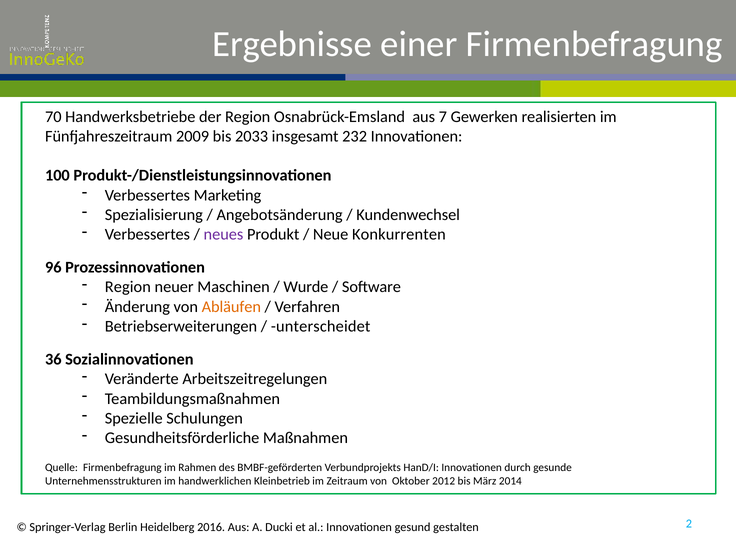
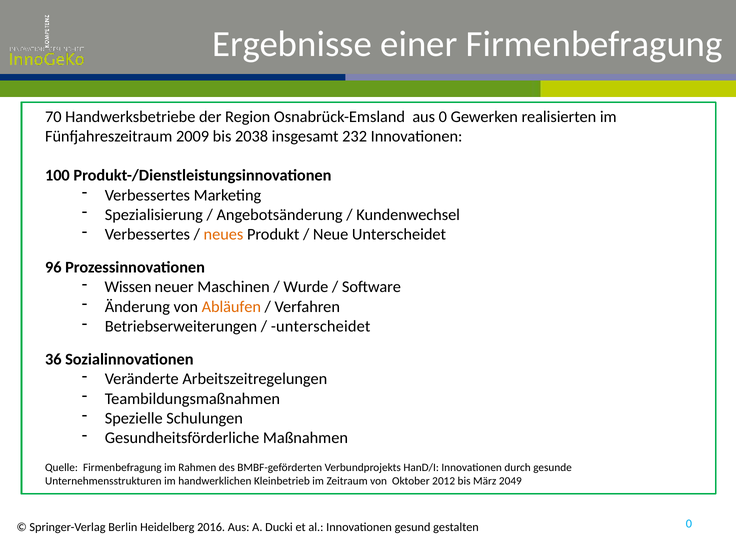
aus 7: 7 -> 0 (443, 117)
2033: 2033 -> 2038 (252, 136)
neues colour: purple -> orange (223, 234)
Neue Konkurrenten: Konkurrenten -> Unterscheidet (399, 234)
Region: Region -> Wissen (128, 287)
2014: 2014 -> 2049 (510, 481)
2: 2 -> 0 (689, 523)
